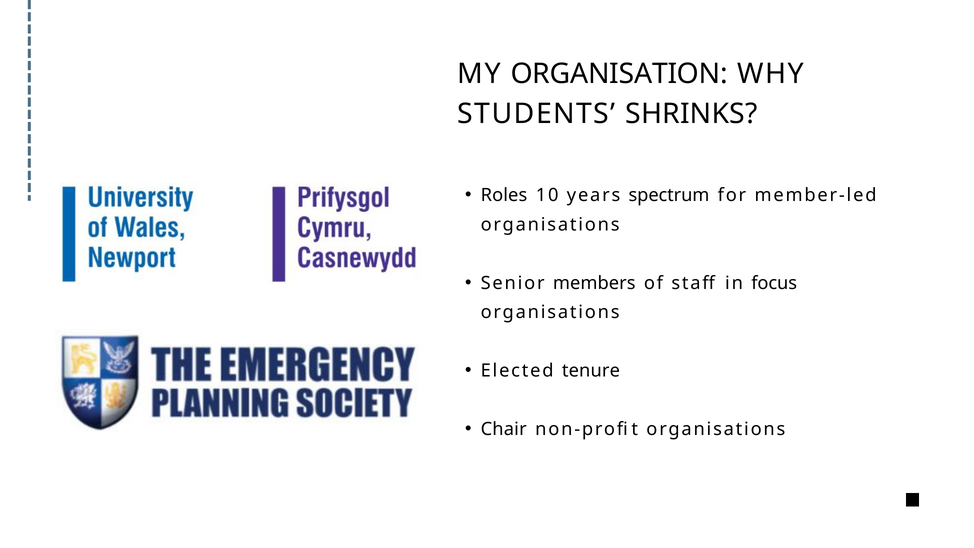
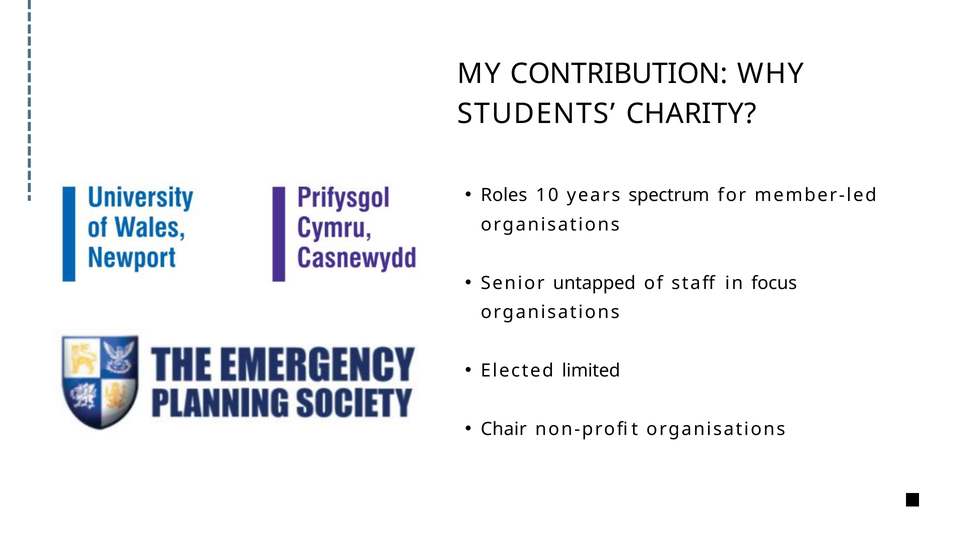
ORGANISATION: ORGANISATION -> CONTRIBUTION (619, 74)
SHRINKS: SHRINKS -> CHARITY (691, 114)
members: members -> untapped (594, 283)
tenure: tenure -> limited (591, 371)
